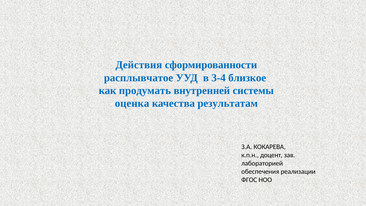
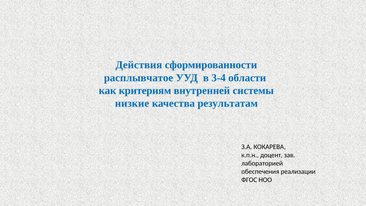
близкое: близкое -> области (247, 78)
продумать: продумать -> критериям (145, 91)
оценка: оценка -> низкие (132, 103)
